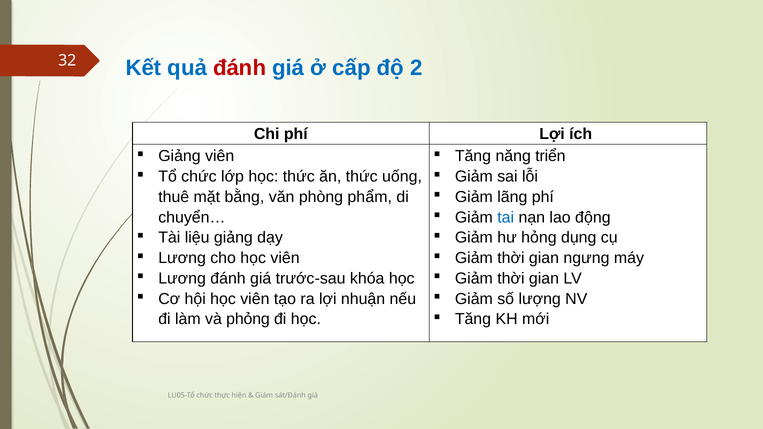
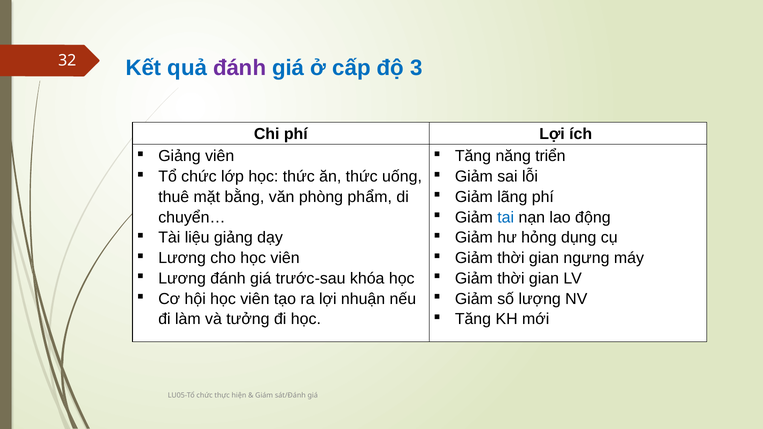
đánh colour: red -> purple (240, 68)
2: 2 -> 3 (416, 68)
phỏng: phỏng -> tưởng (248, 319)
